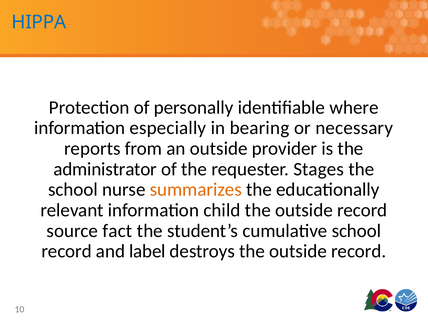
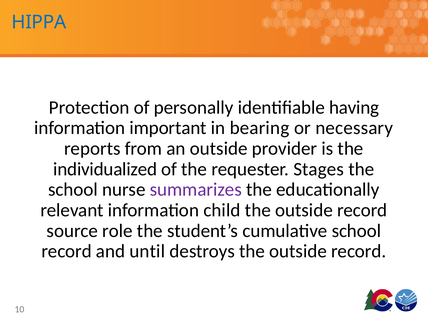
where: where -> having (354, 107)
especially: especially -> important (168, 128)
administrator: administrator -> individualized (105, 169)
summarizes colour: orange -> purple (196, 190)
fact: fact -> role (117, 231)
label: label -> until (147, 251)
